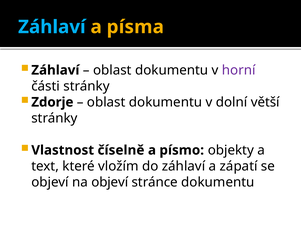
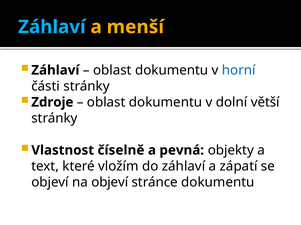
písma: písma -> menší (135, 27)
horní colour: purple -> blue (239, 70)
Zdorje: Zdorje -> Zdroje (52, 103)
písmo: písmo -> pevná (182, 151)
